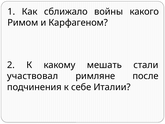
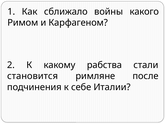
мешать: мешать -> рабства (104, 65)
участвовал: участвовал -> становится (33, 76)
